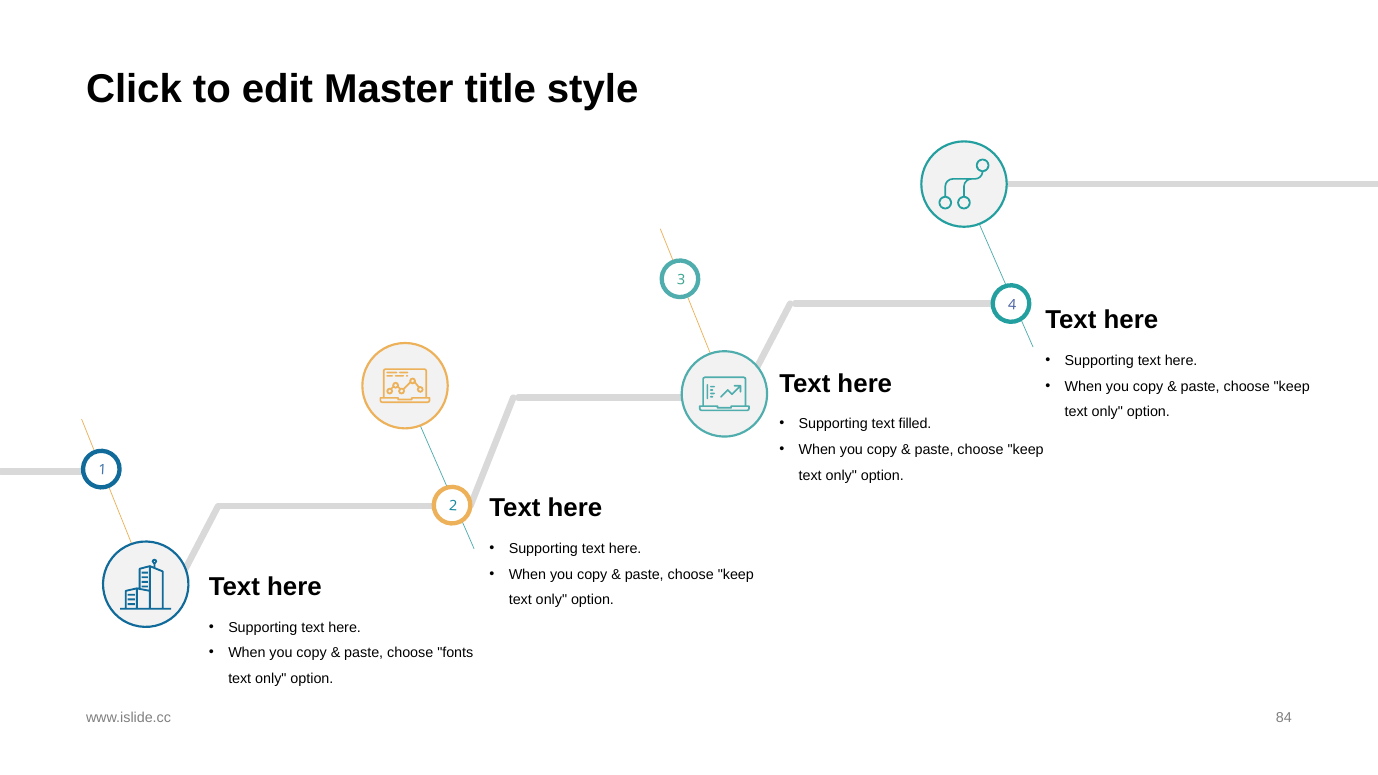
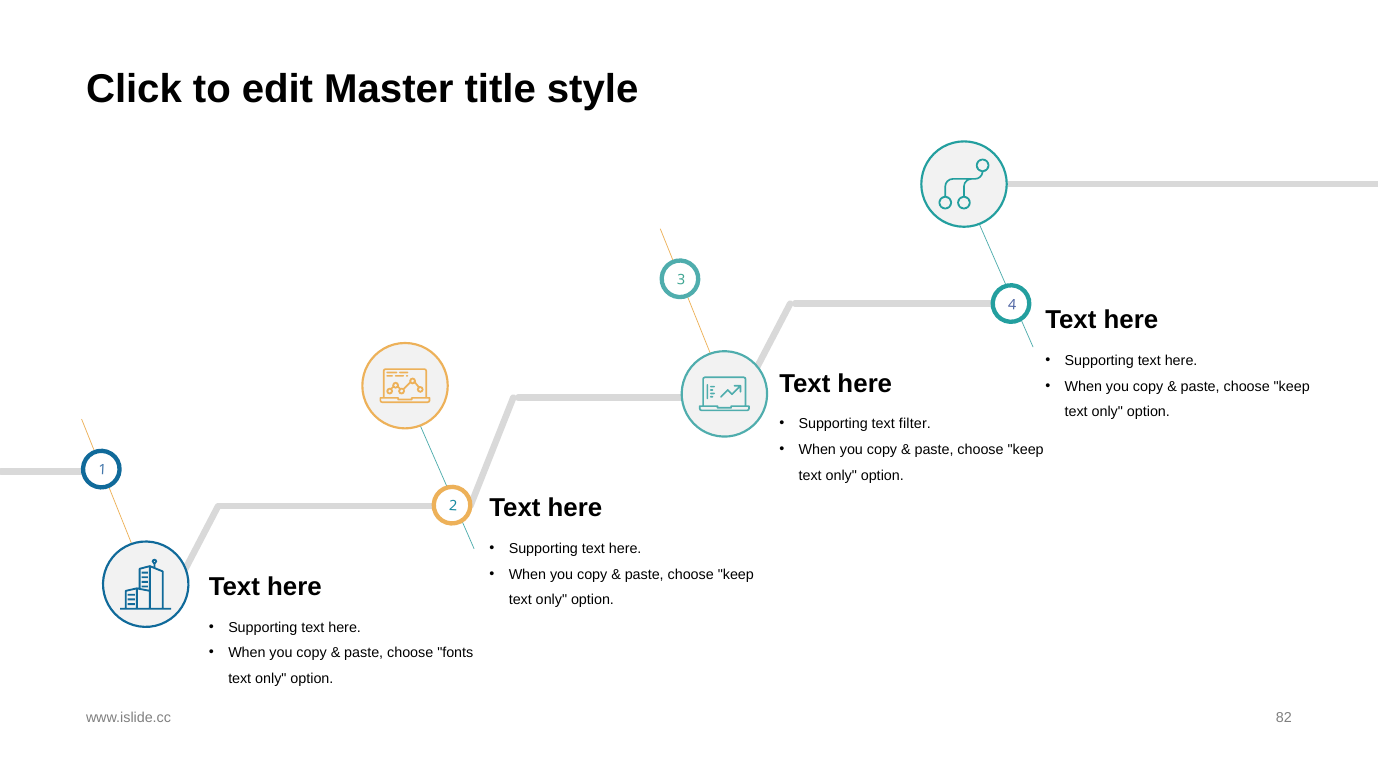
filled: filled -> filter (915, 424)
84: 84 -> 82 (1284, 718)
